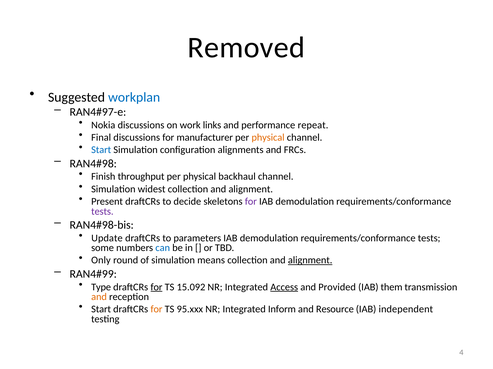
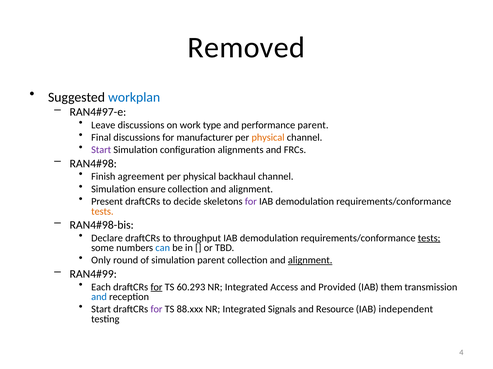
Nokia: Nokia -> Leave (103, 125)
links: links -> type (212, 125)
performance repeat: repeat -> parent (313, 125)
Start colour: blue -> purple (101, 150)
throughput: throughput -> agreement (141, 177)
widest: widest -> ensure (152, 189)
tests colour: purple -> orange (102, 212)
Update: Update -> Declare (107, 238)
parameters: parameters -> throughput (197, 238)
tests underline: none -> present (429, 238)
simulation means: means -> parent (211, 261)
Type: Type -> Each (101, 288)
15.092: 15.092 -> 60.293 (191, 288)
Access underline: present -> none (284, 288)
and colour: orange -> blue (99, 297)
for colour: orange -> purple (156, 310)
95.xxx: 95.xxx -> 88.xxx (190, 310)
Inform: Inform -> Signals (282, 310)
